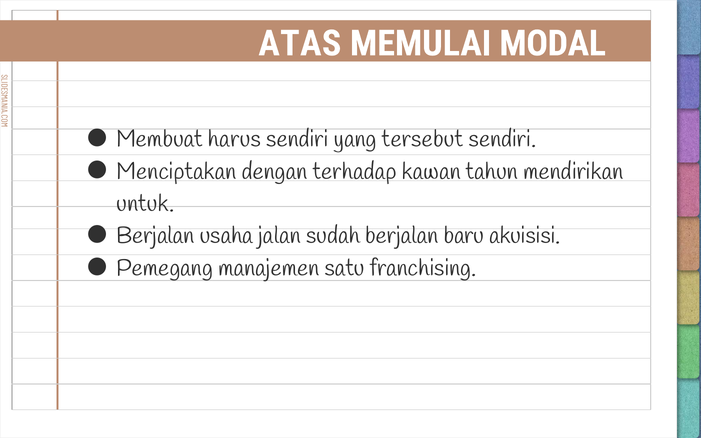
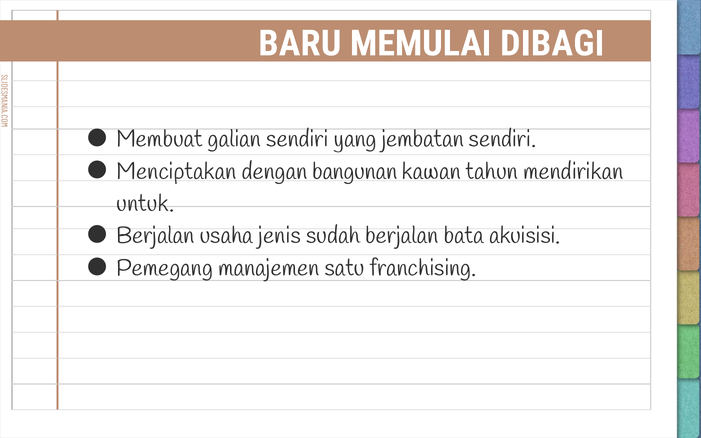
ATAS: ATAS -> BARU (300, 44)
MODAL: MODAL -> DIBAGI (552, 44)
harus: harus -> galian (234, 139)
tersebut: tersebut -> jembatan (423, 139)
terhadap: terhadap -> bangunan (355, 171)
jalan: jalan -> jenis (280, 236)
baru: baru -> bata (464, 236)
